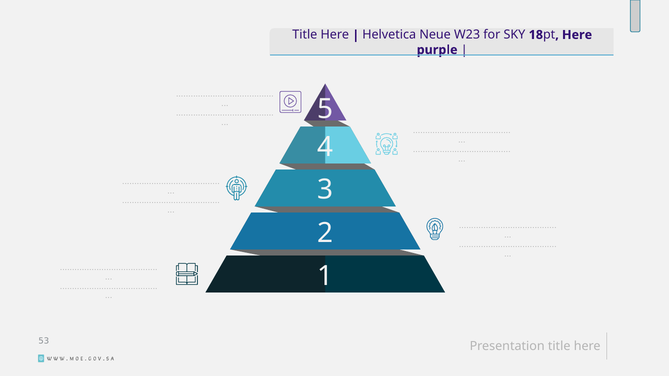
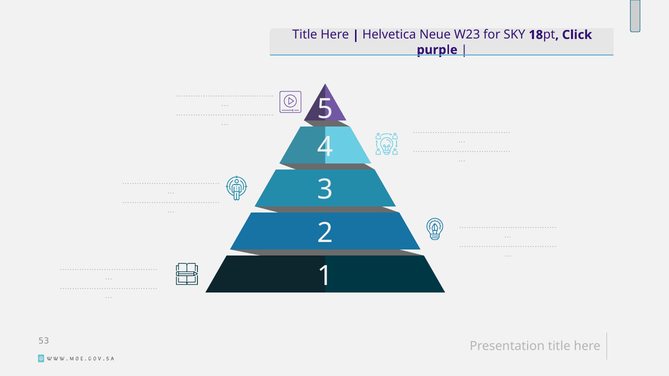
Here: Here -> Click (577, 35)
